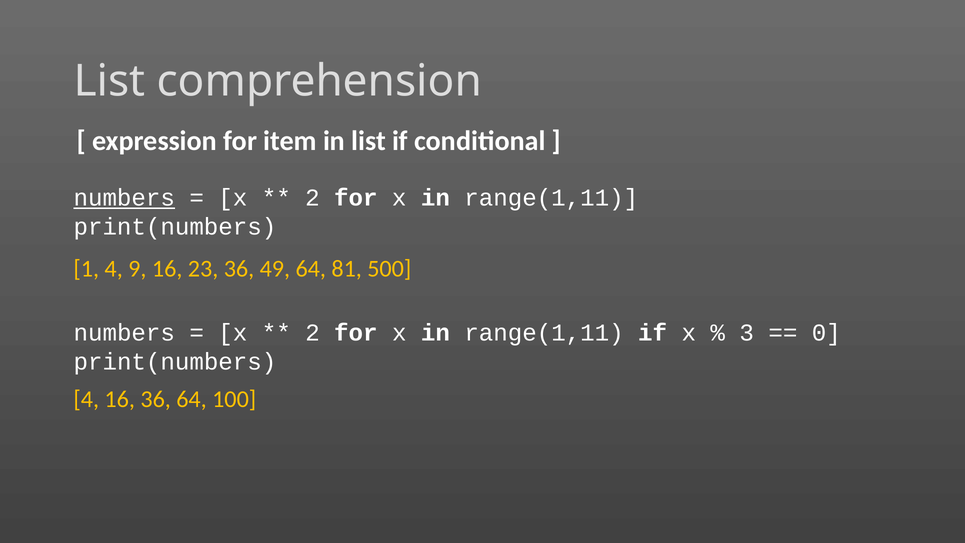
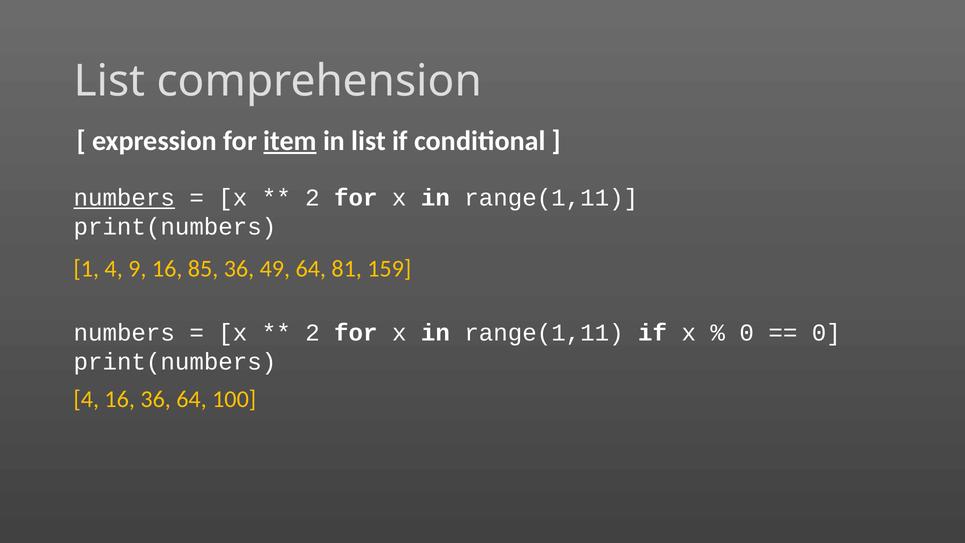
item underline: none -> present (290, 141)
23: 23 -> 85 (203, 269)
500: 500 -> 159 (389, 269)
3: 3 -> 0 (747, 333)
